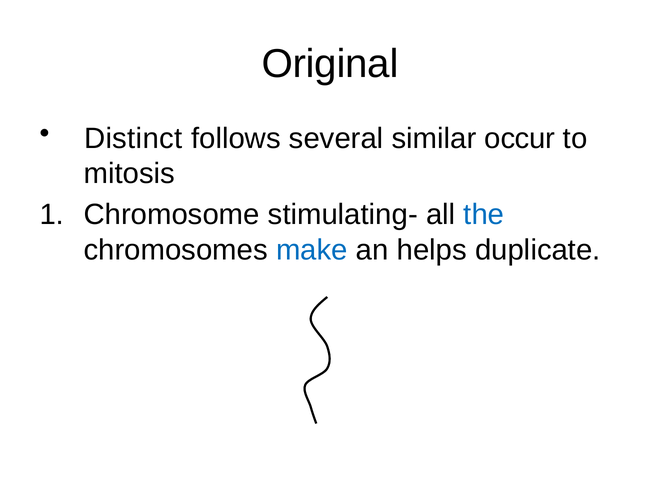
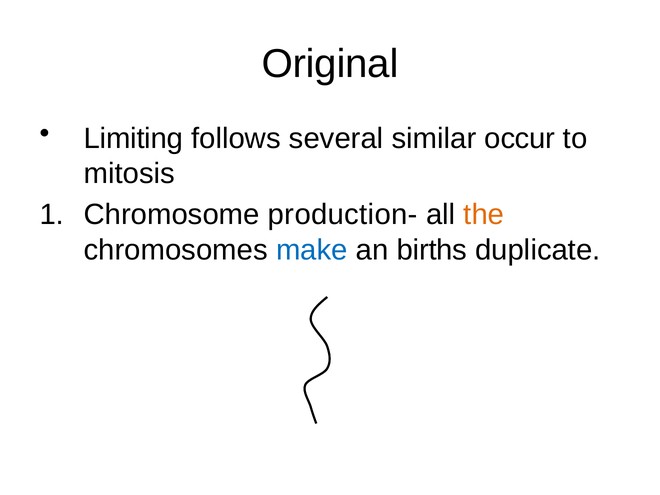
Distinct: Distinct -> Limiting (133, 138)
stimulating-: stimulating- -> production- (343, 215)
the colour: blue -> orange (484, 215)
helps: helps -> births (432, 250)
